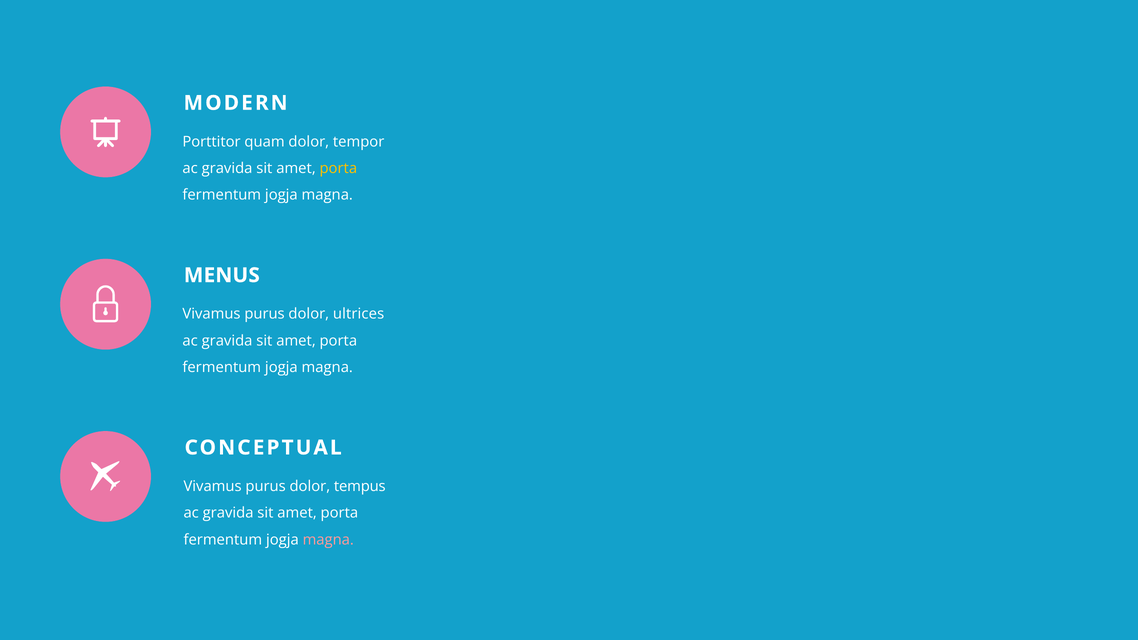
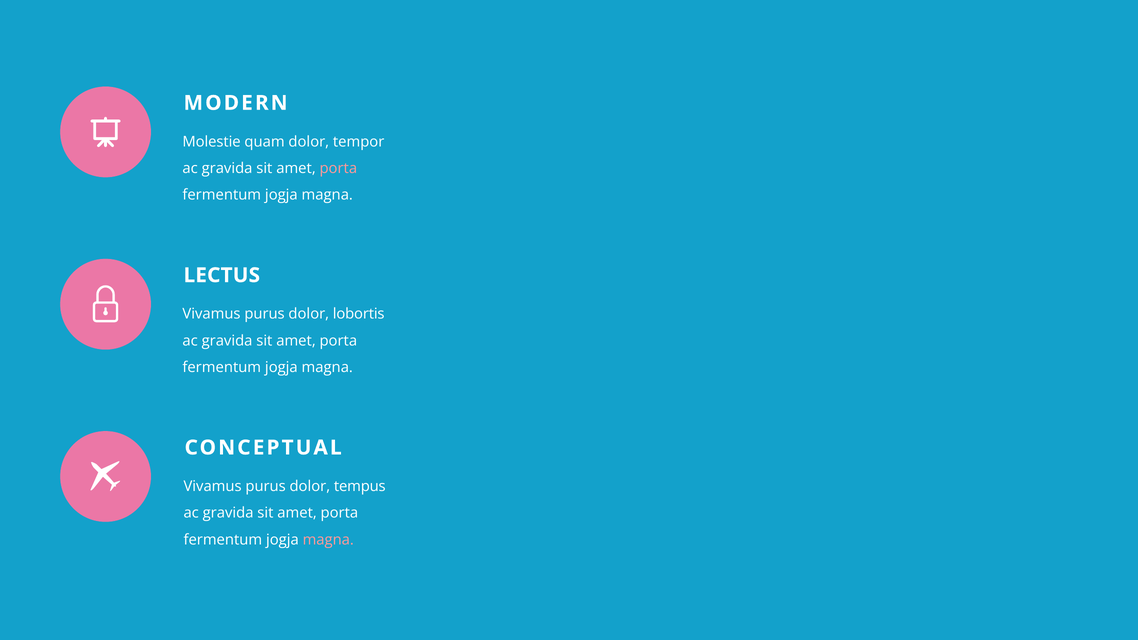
Porttitor: Porttitor -> Molestie (212, 142)
porta colour: yellow -> pink (338, 168)
MENUS: MENUS -> LECTUS (222, 275)
ultrices: ultrices -> lobortis (359, 314)
